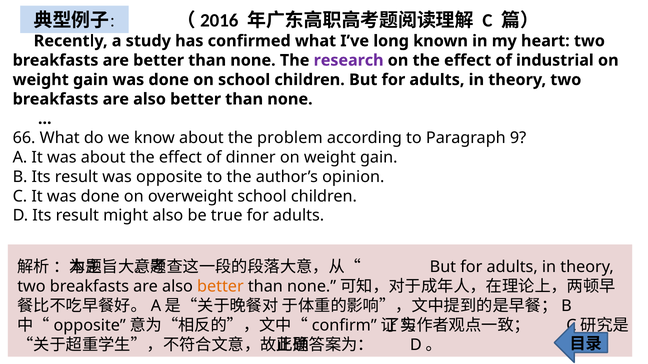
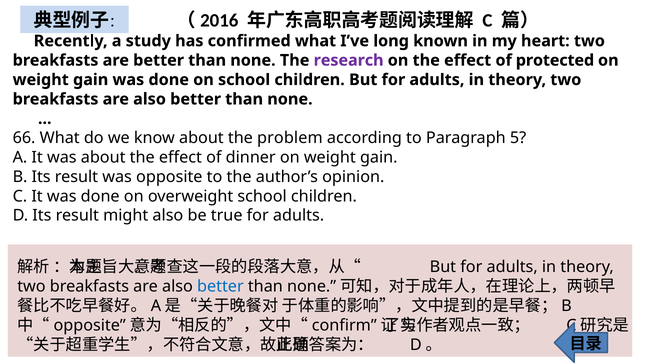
industrial: industrial -> protected (555, 60)
9: 9 -> 5 (518, 138)
better colour: orange -> blue (220, 287)
